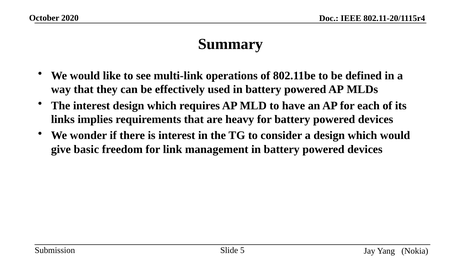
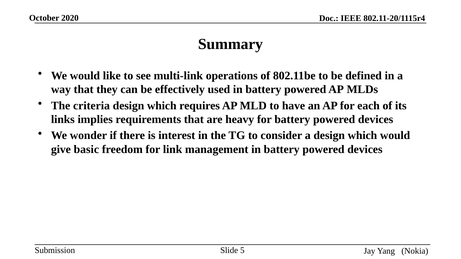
The interest: interest -> criteria (91, 106)
